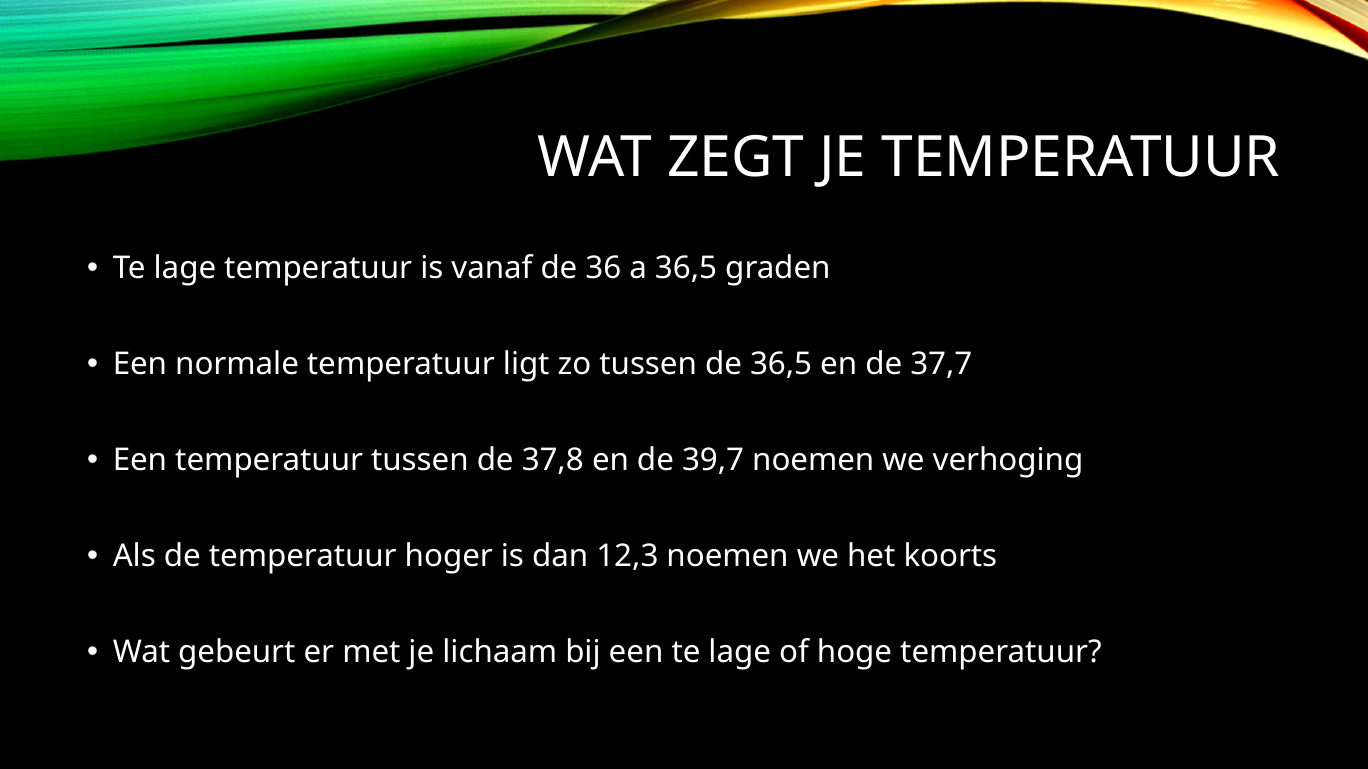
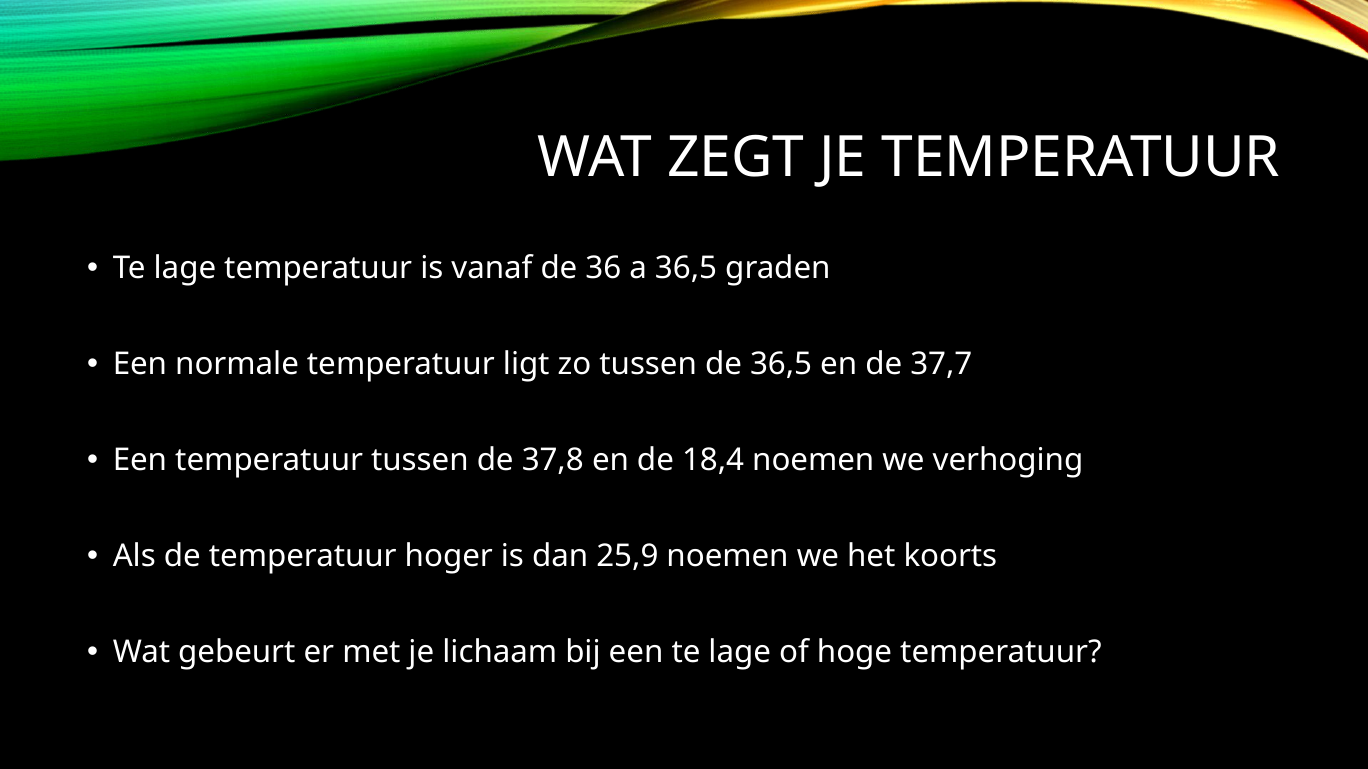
39,7: 39,7 -> 18,4 (713, 460)
12,3: 12,3 -> 25,9 (627, 557)
